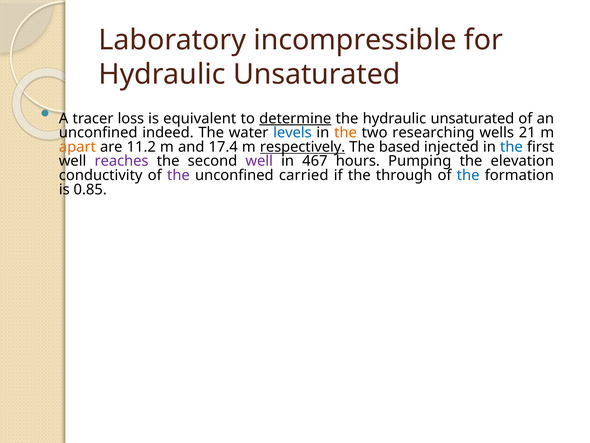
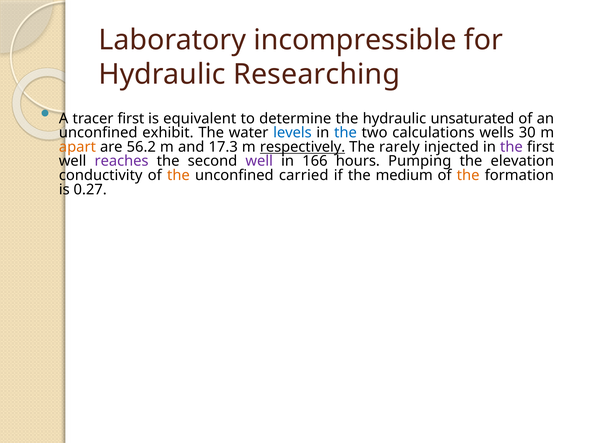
Unsaturated: Unsaturated -> Researching (317, 74)
tracer loss: loss -> first (131, 118)
determine underline: present -> none (295, 118)
indeed: indeed -> exhibit (168, 133)
the colour: orange -> blue (346, 133)
researching: researching -> calculations (433, 133)
21: 21 -> 30 (527, 133)
11.2: 11.2 -> 56.2 (141, 147)
17.4: 17.4 -> 17.3 (223, 147)
based: based -> rarely (399, 147)
the colour: blue -> purple (511, 147)
467: 467 -> 166 (315, 161)
the colour: purple -> orange (178, 175)
through: through -> medium (404, 175)
the colour: blue -> orange (468, 175)
0.85: 0.85 -> 0.27 (90, 189)
